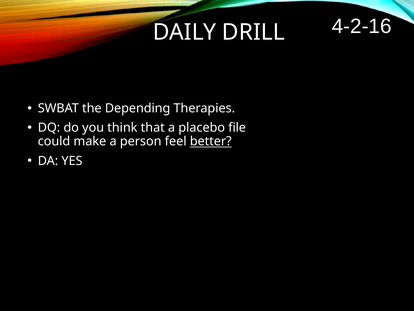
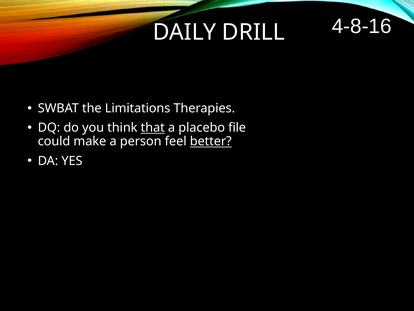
4-2-16: 4-2-16 -> 4-8-16 (362, 26)
Depending: Depending -> Limitations (138, 108)
that underline: none -> present (153, 128)
